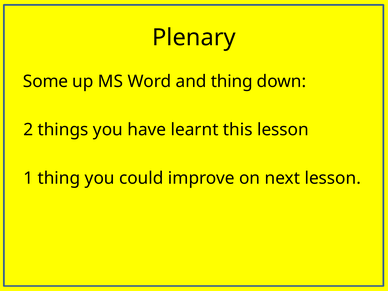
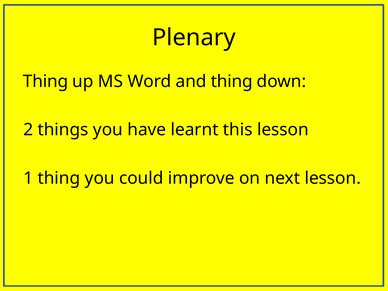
Some: Some -> Thing (46, 81)
